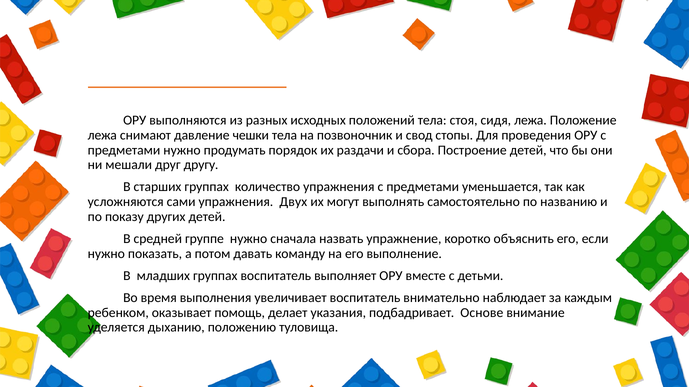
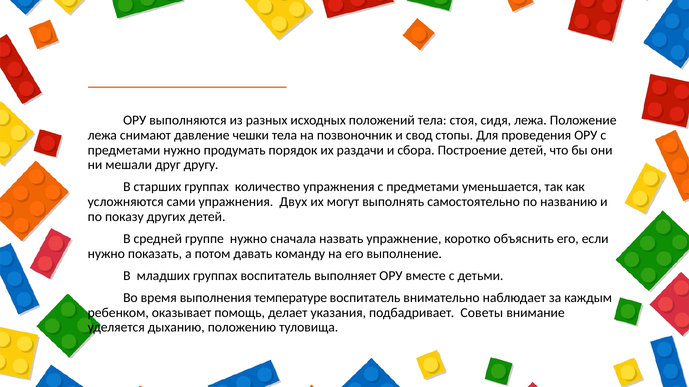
увеличивает: увеличивает -> температуре (291, 298)
Основе: Основе -> Советы (482, 313)
